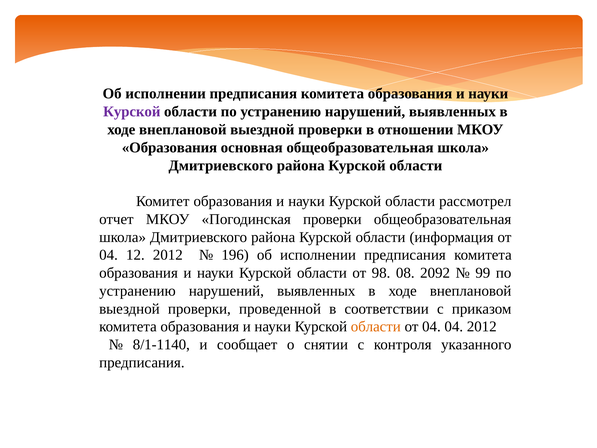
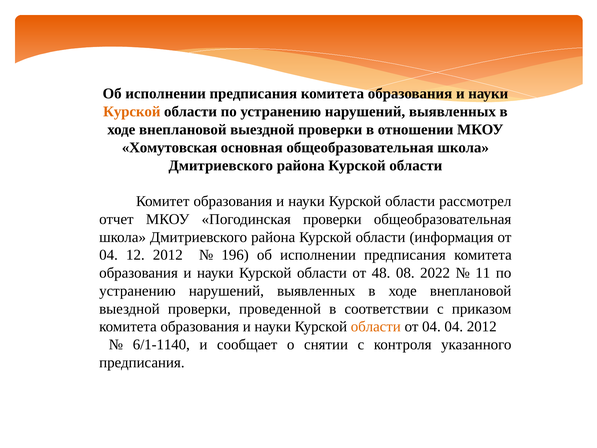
Курской colour: purple -> orange (132, 112)
Образования: Образования -> Хомутовская (170, 147)
98: 98 -> 48 (381, 273)
2092: 2092 -> 2022 (435, 273)
99: 99 -> 11 (483, 273)
8/1-1140: 8/1-1140 -> 6/1-1140 (161, 344)
